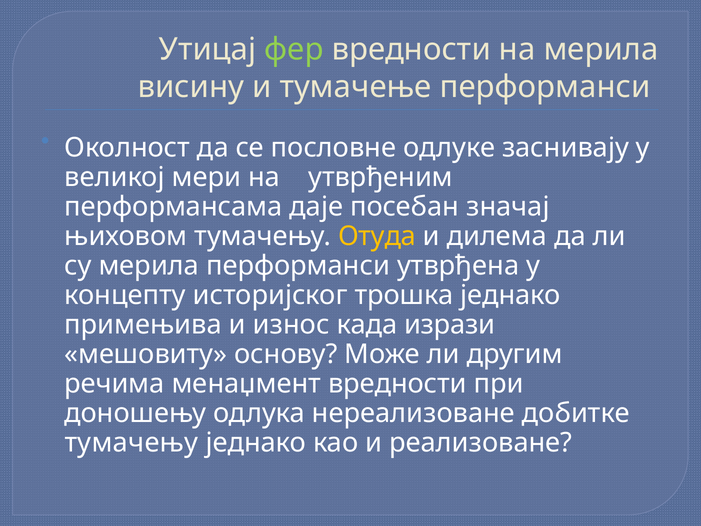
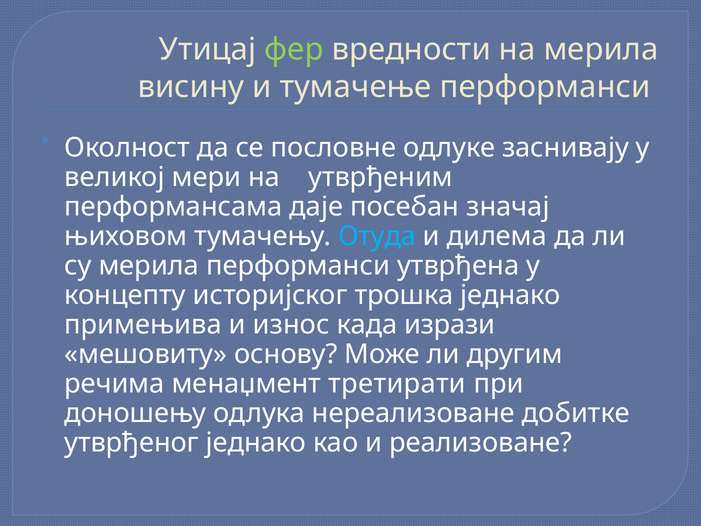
Отуда colour: yellow -> light blue (377, 236)
менаџмент вредности: вредности -> третирати (397, 384)
тумачењу: тумачењу -> утврђеног (132, 442)
